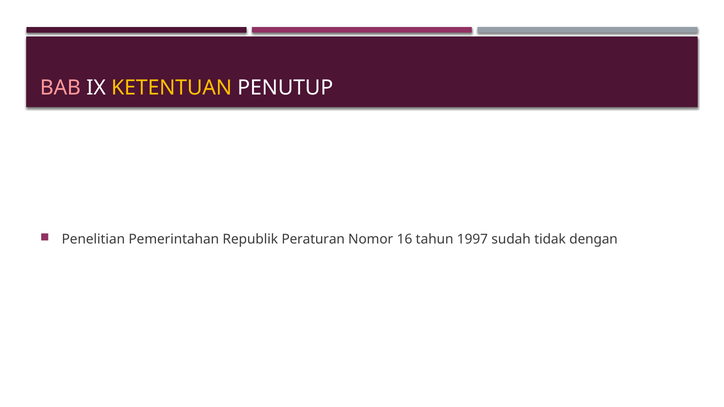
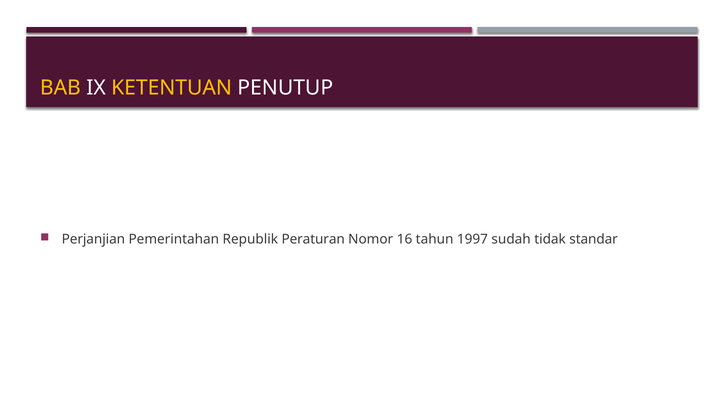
BAB colour: pink -> yellow (60, 88)
Penelitian: Penelitian -> Perjanjian (93, 240)
dengan: dengan -> standar (594, 240)
